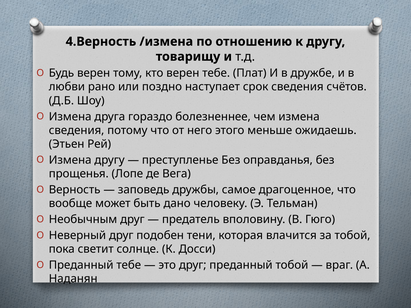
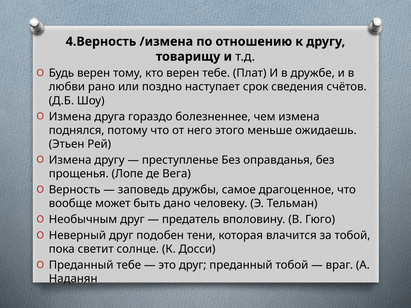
сведения: сведения -> поднялся (77, 130)
